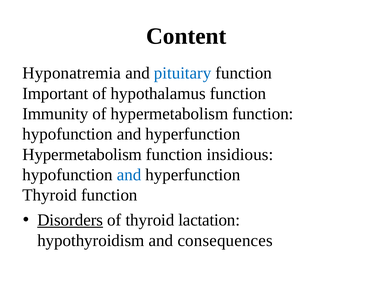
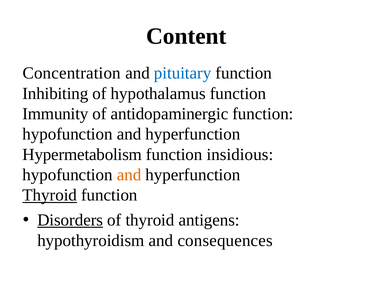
Hyponatremia: Hyponatremia -> Concentration (72, 73)
Important: Important -> Inhibiting (55, 94)
of hypermetabolism: hypermetabolism -> antidopaminergic (169, 114)
and colour: blue -> orange (129, 175)
Thyroid underline: none -> present (50, 195)
lactation: lactation -> antigens (209, 220)
